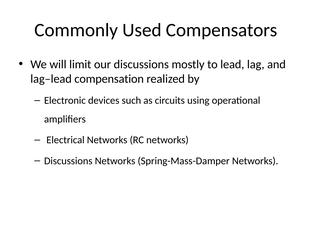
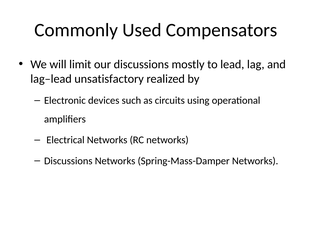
compensation: compensation -> unsatisfactory (109, 79)
